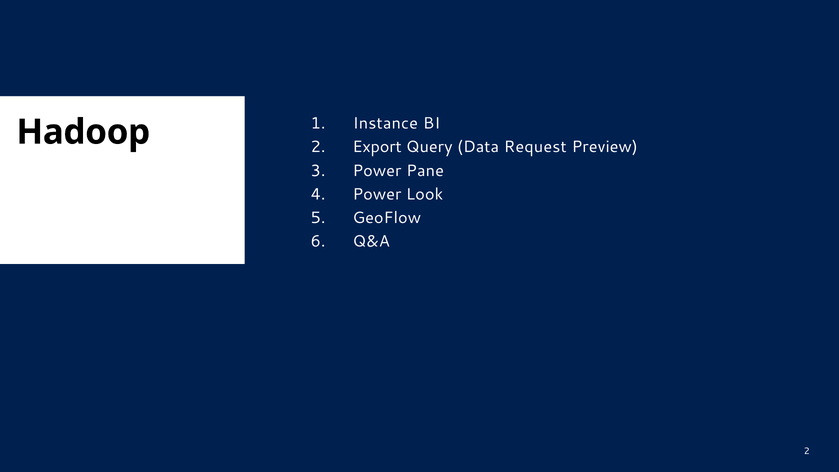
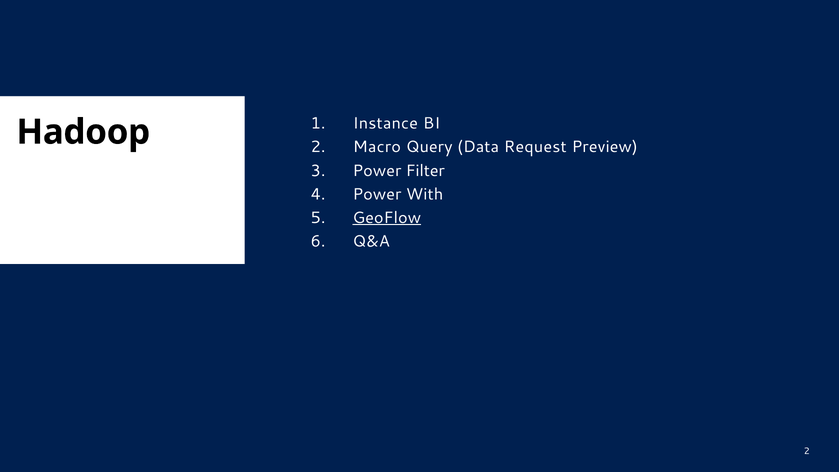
Export: Export -> Macro (377, 147)
Pane: Pane -> Filter (425, 171)
Look: Look -> With (425, 194)
GeoFlow underline: none -> present (387, 218)
